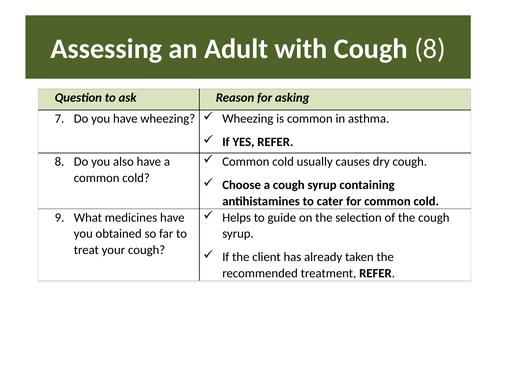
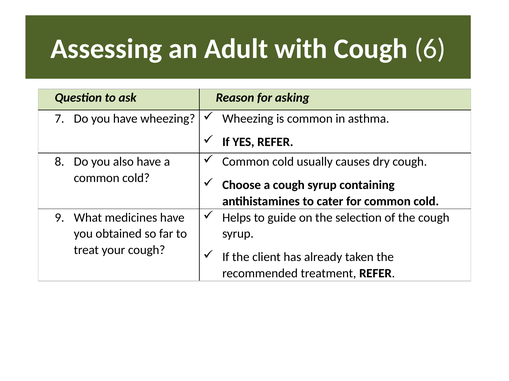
Cough 8: 8 -> 6 (430, 49)
